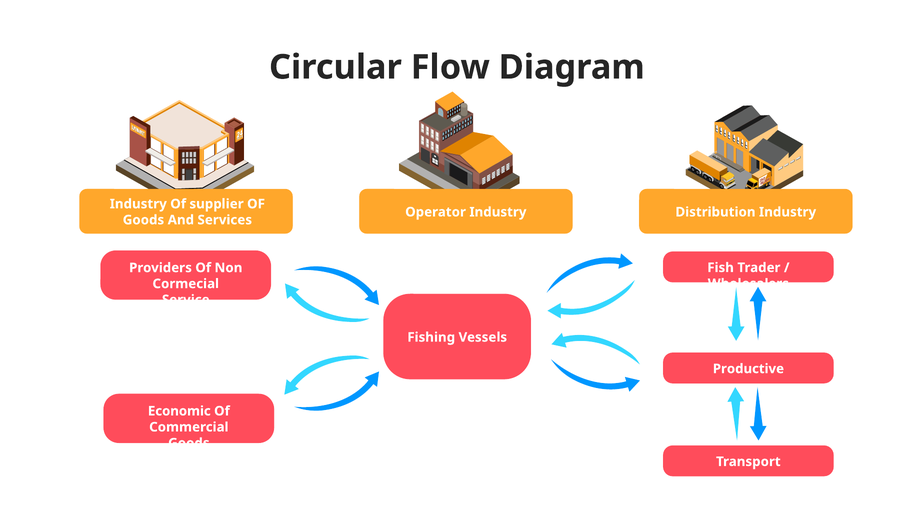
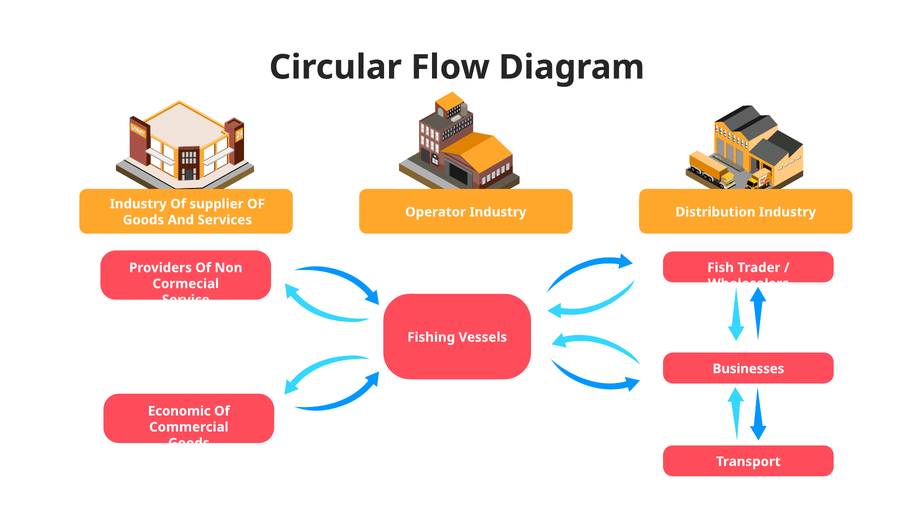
Productive: Productive -> Businesses (748, 369)
